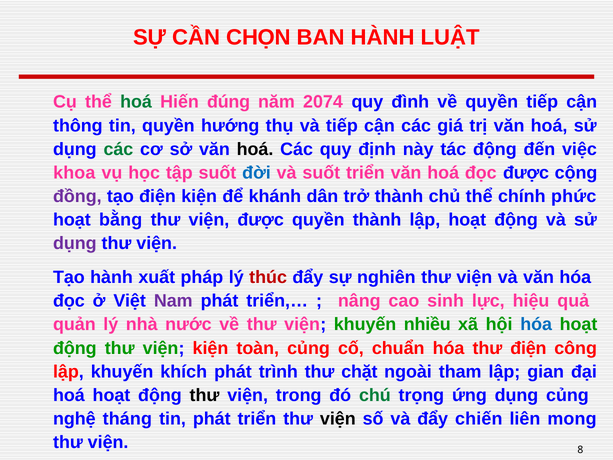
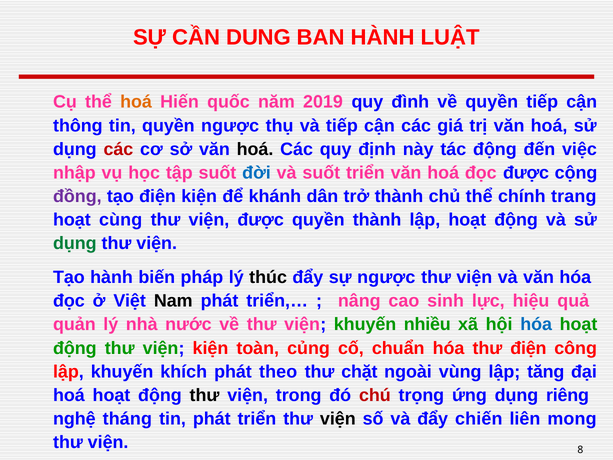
CHỌN: CHỌN -> DUNG (259, 37)
hoá colour: green -> orange (136, 102)
đúng: đúng -> quốc (228, 102)
2074: 2074 -> 2019 (323, 102)
quyền hướng: hướng -> ngược (230, 126)
các colour: green -> red (118, 149)
khoa: khoa -> nhập (74, 173)
phức: phức -> trang (574, 196)
bằng: bằng -> cùng (121, 220)
dụng colour: purple -> green (75, 243)
xuất: xuất -> biến (157, 277)
thúc colour: red -> black (268, 277)
sự nghiên: nghiên -> ngược (386, 277)
Nam colour: purple -> black (173, 301)
trình: trình -> theo (278, 372)
tham: tham -> vùng (460, 372)
gian: gian -> tăng (546, 372)
chú colour: green -> red (375, 395)
dụng củng: củng -> riêng (567, 395)
